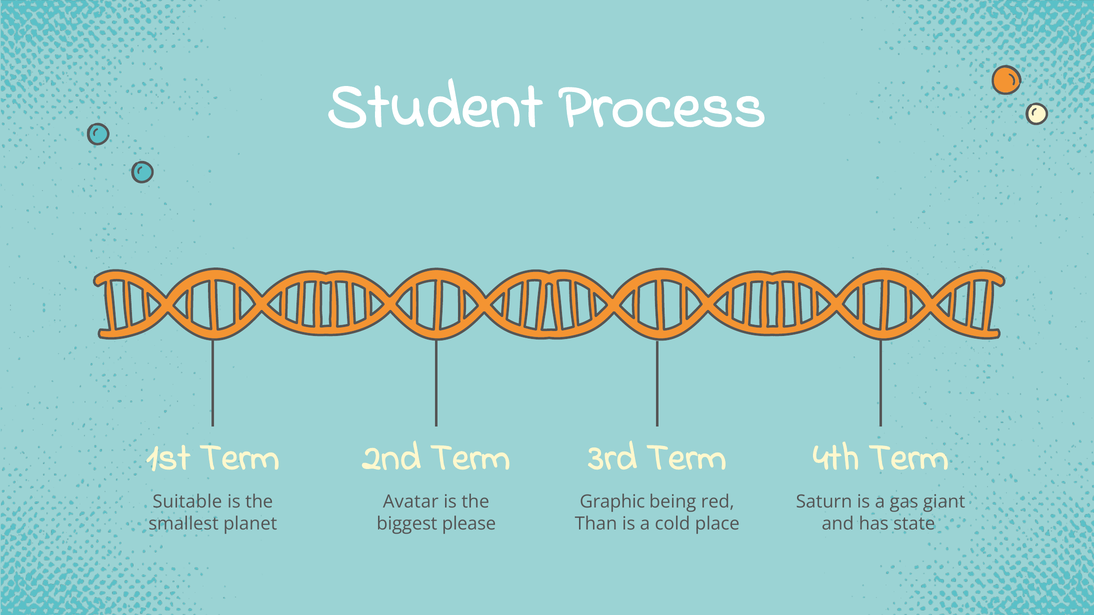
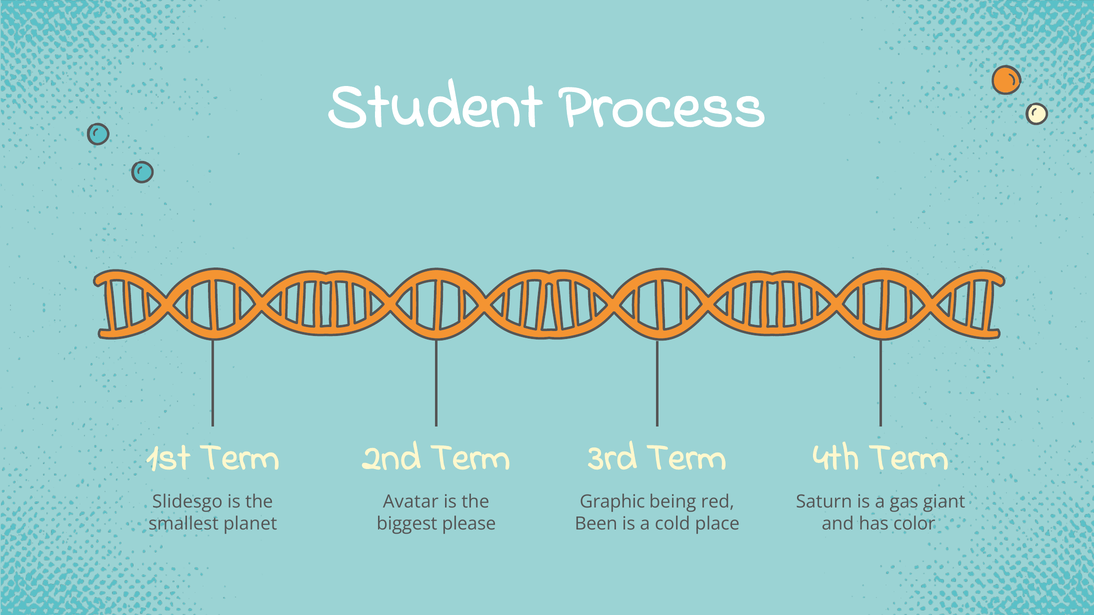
Suitable: Suitable -> Slidesgo (187, 502)
Than: Than -> Been (596, 524)
state: state -> color (914, 524)
